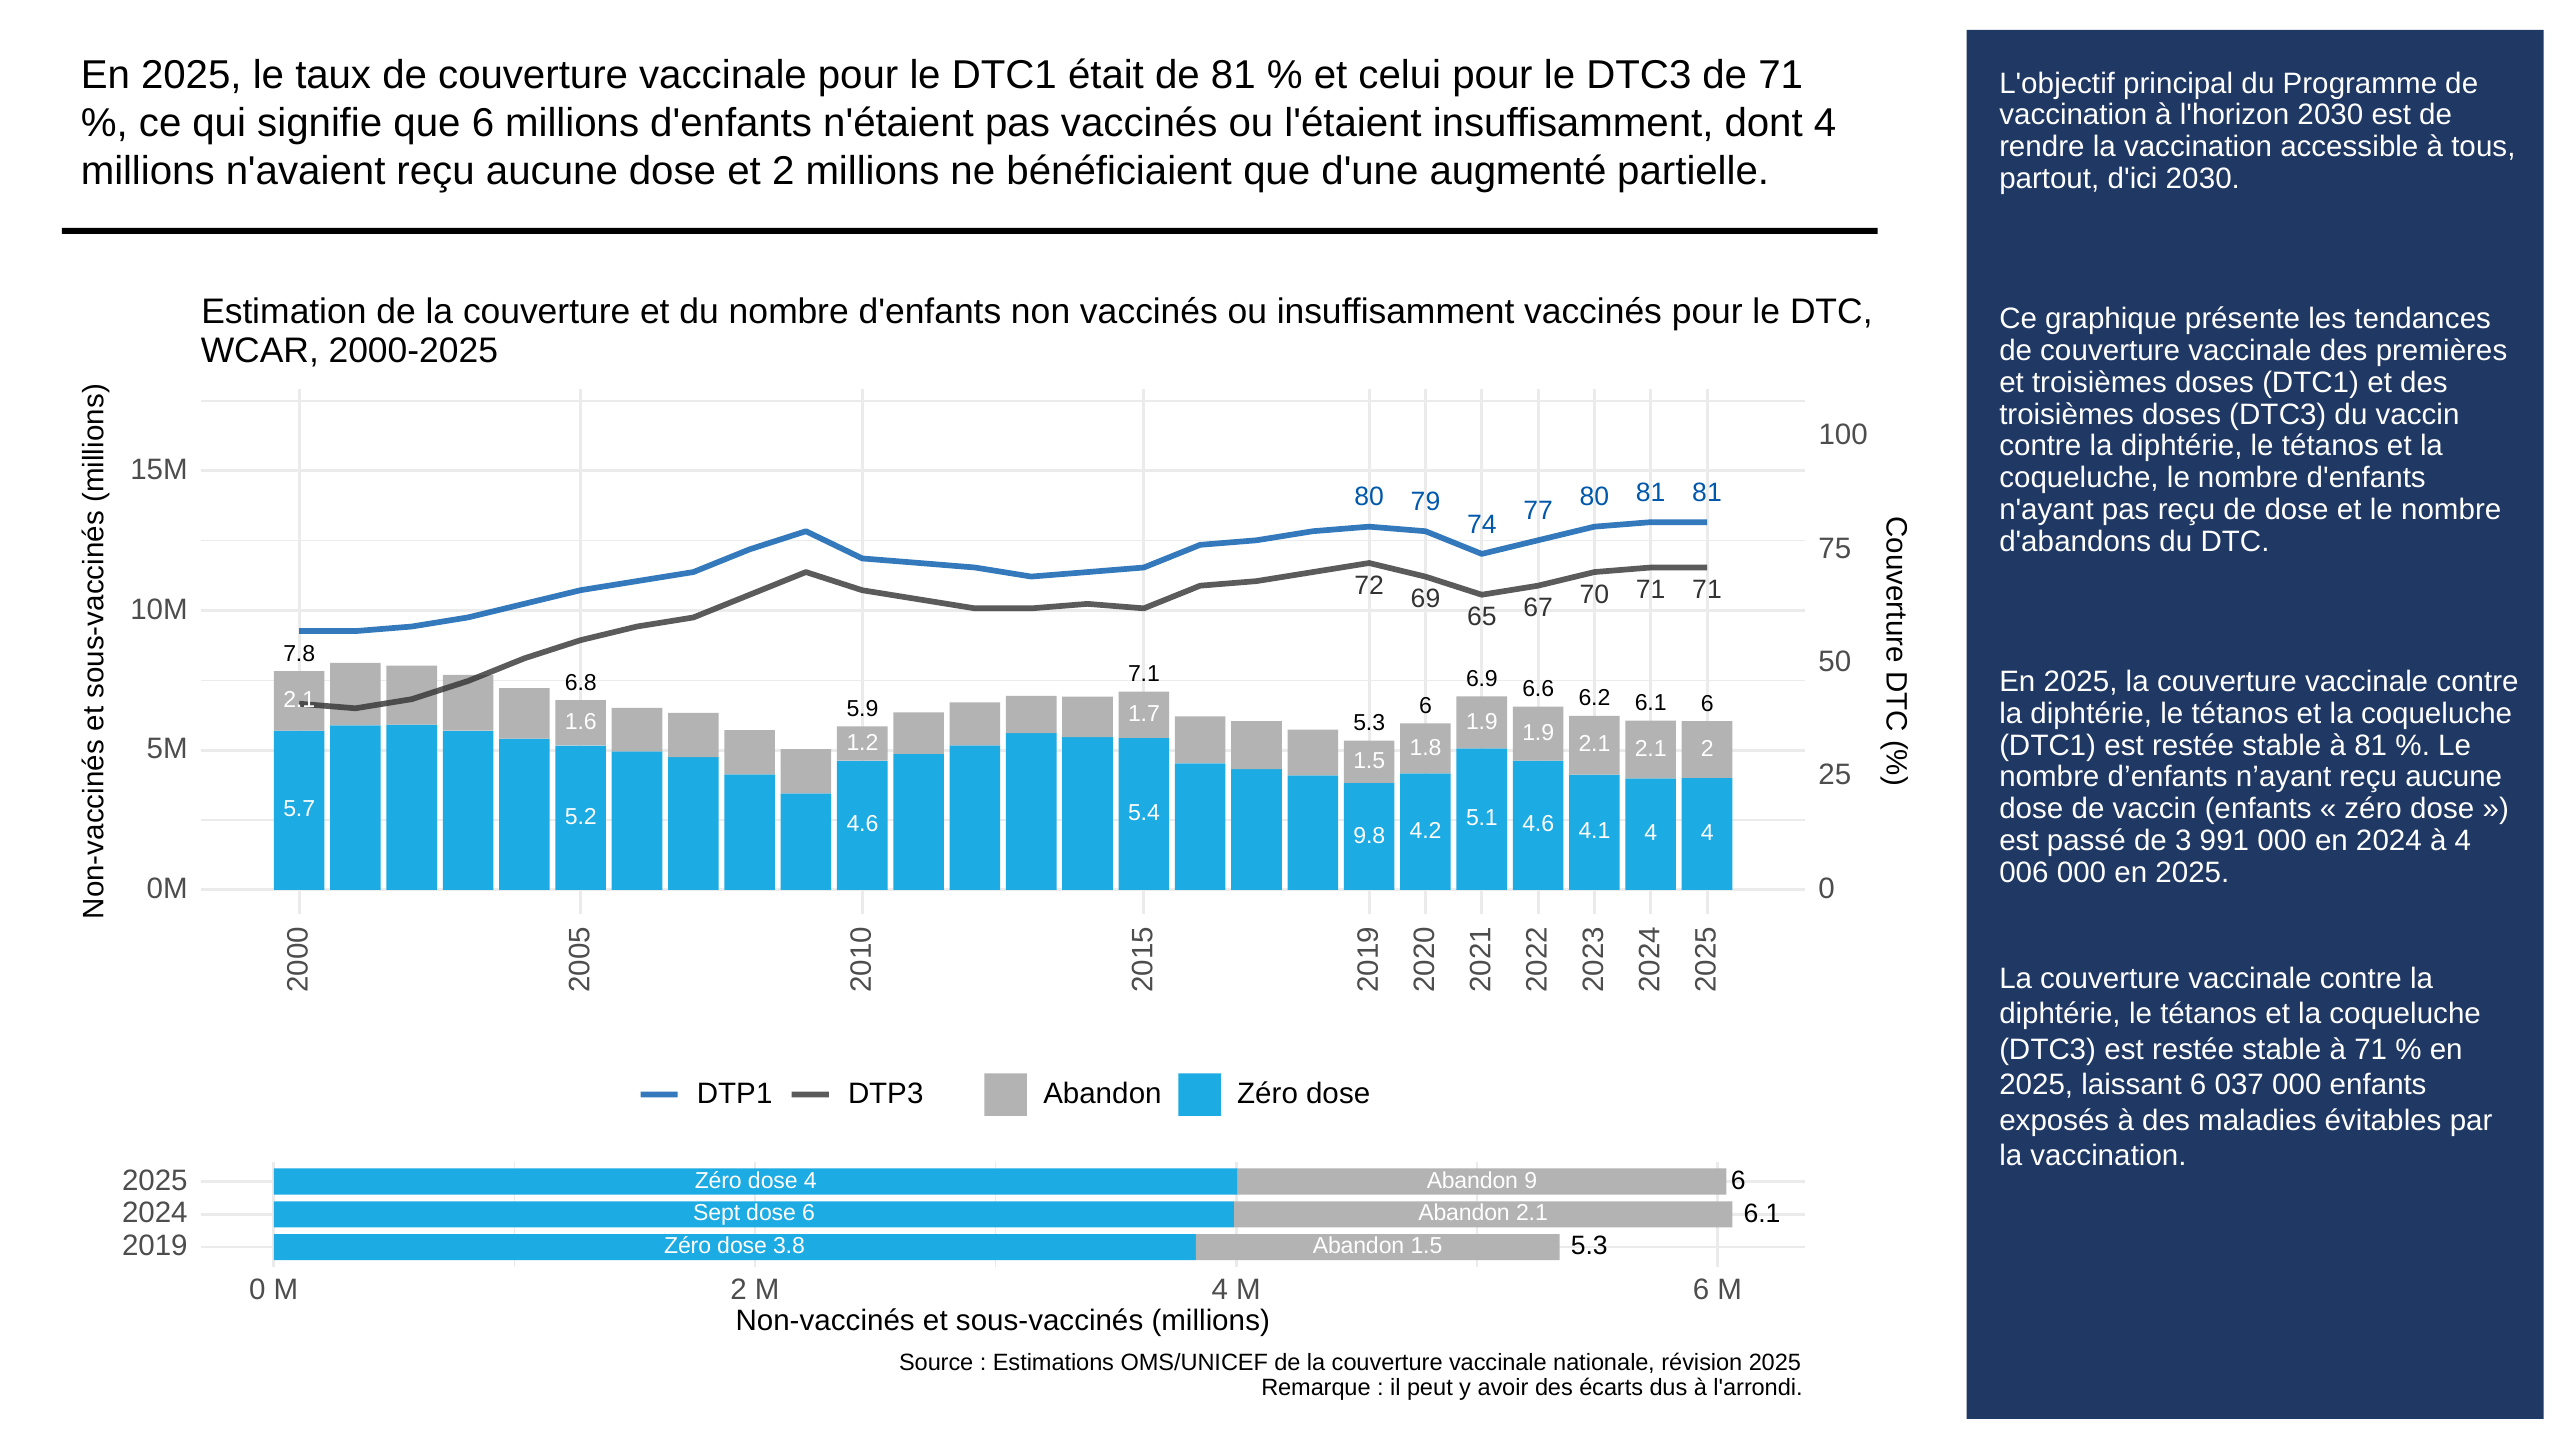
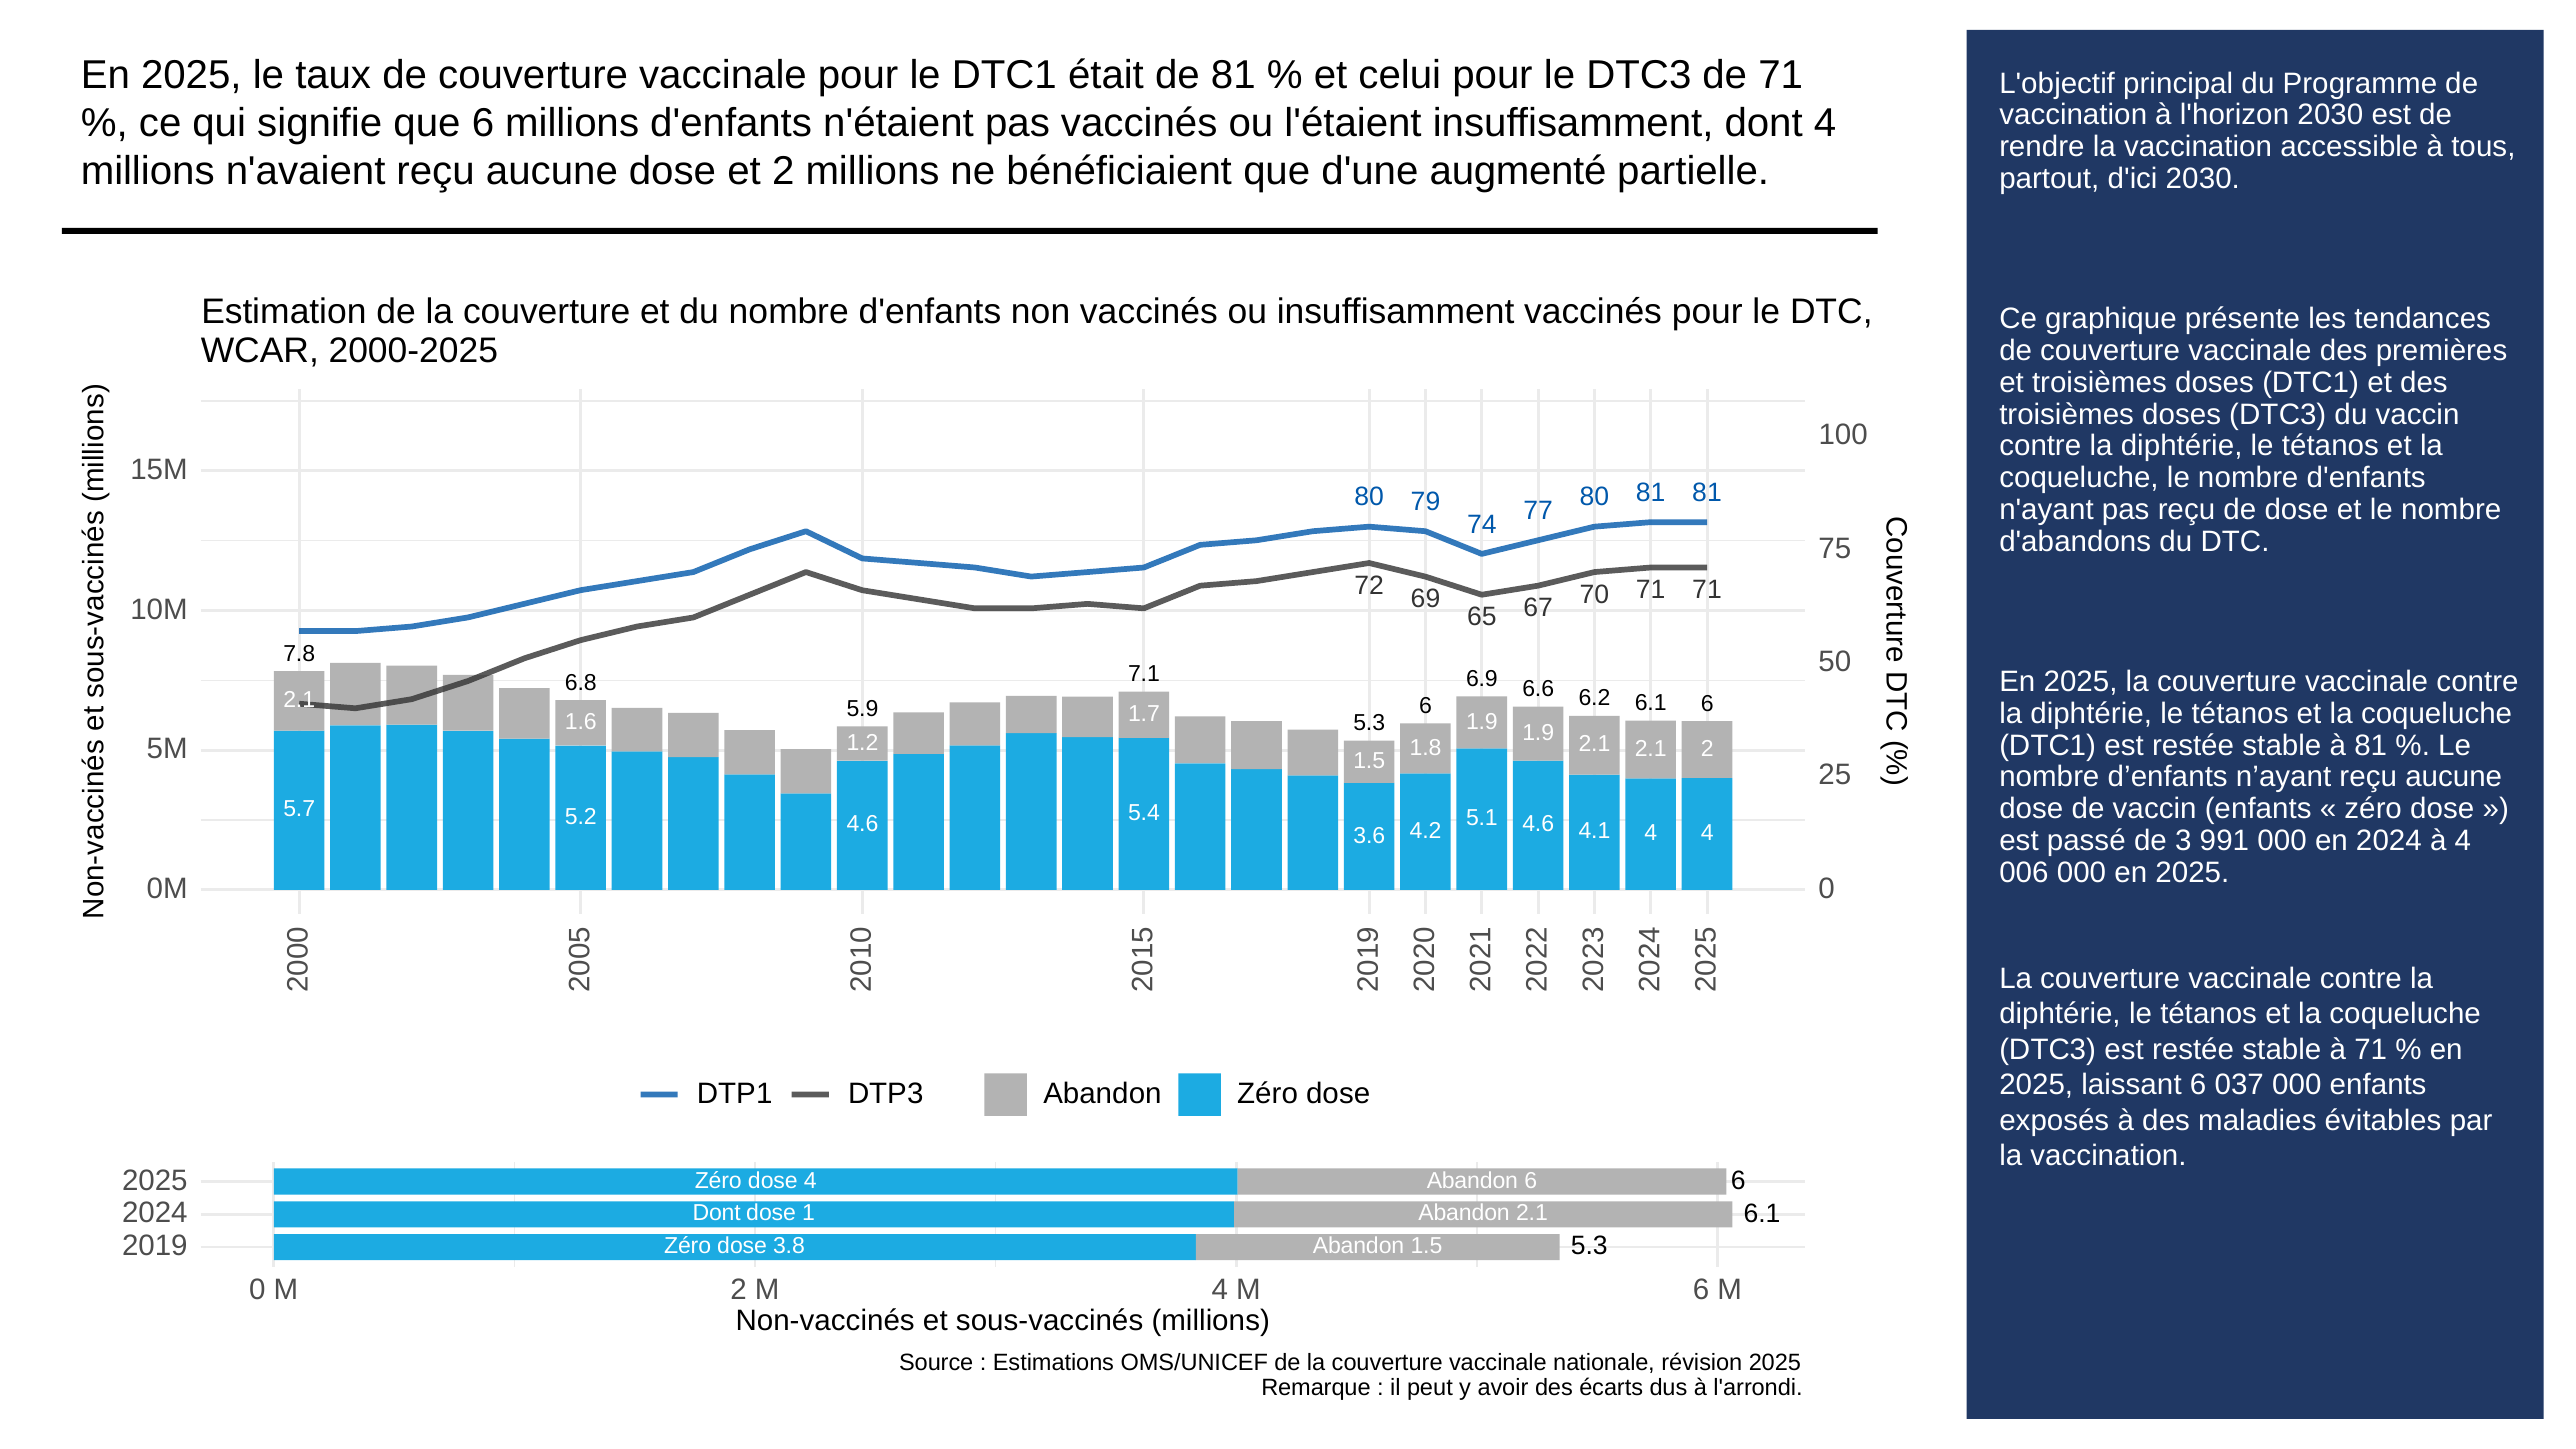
9.8: 9.8 -> 3.6 (1369, 835)
Abandon 9: 9 -> 6 (1531, 1181)
Sept: Sept -> Dont (717, 1213)
dose 6: 6 -> 1 (808, 1213)
